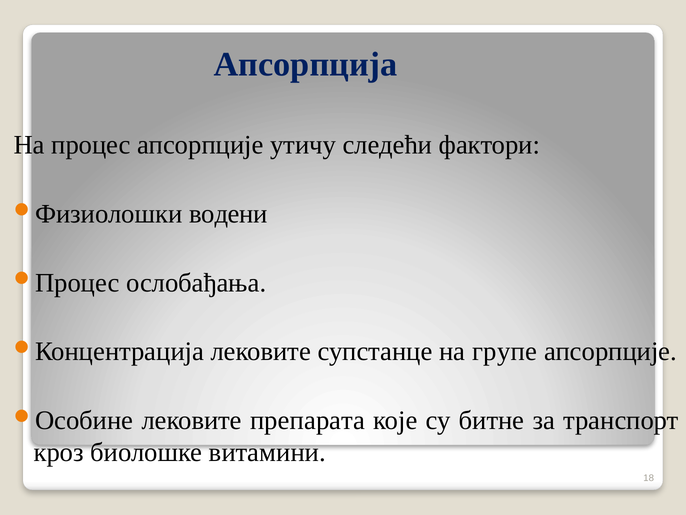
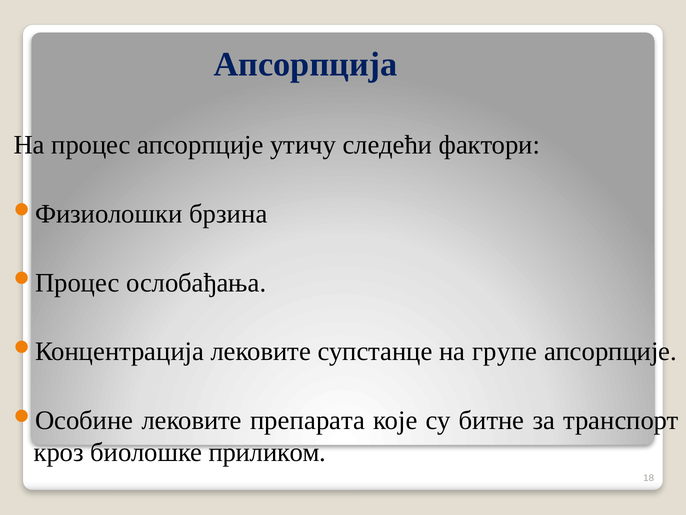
водени: водени -> брзина (228, 214)
витамини: витамини -> приликом (267, 452)
